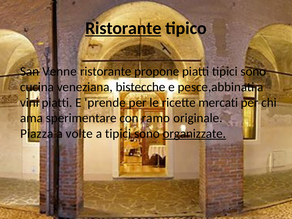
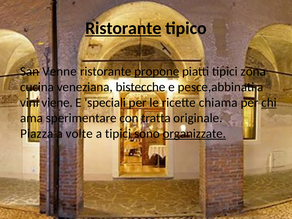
propone underline: none -> present (157, 71)
piatti tipici sono: sono -> zona (253, 71)
vini piatti: piatti -> viene (57, 103)
prende: prende -> speciali (105, 103)
mercati: mercati -> chiama (218, 103)
chi underline: none -> present (269, 103)
ramo: ramo -> tratta (156, 118)
